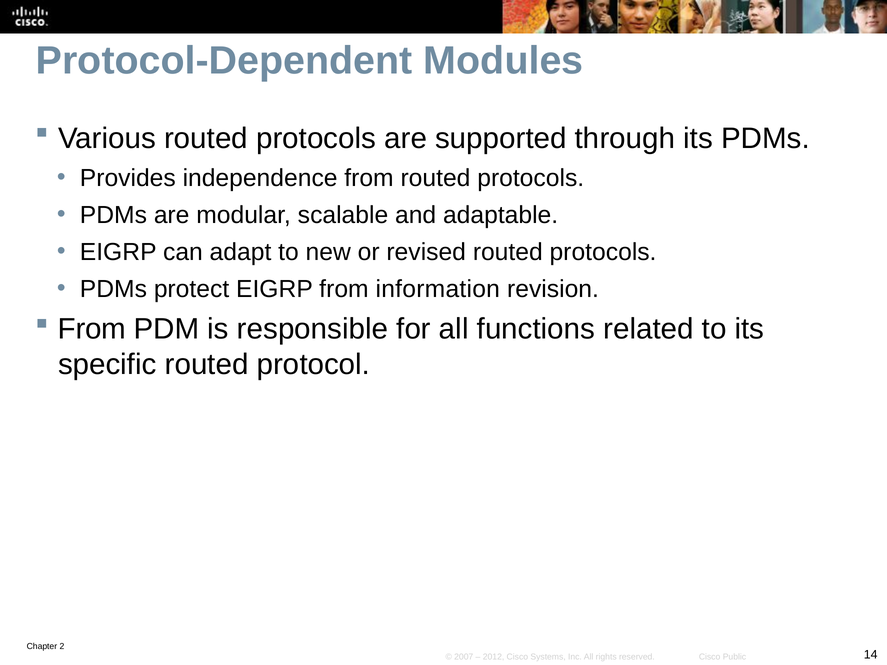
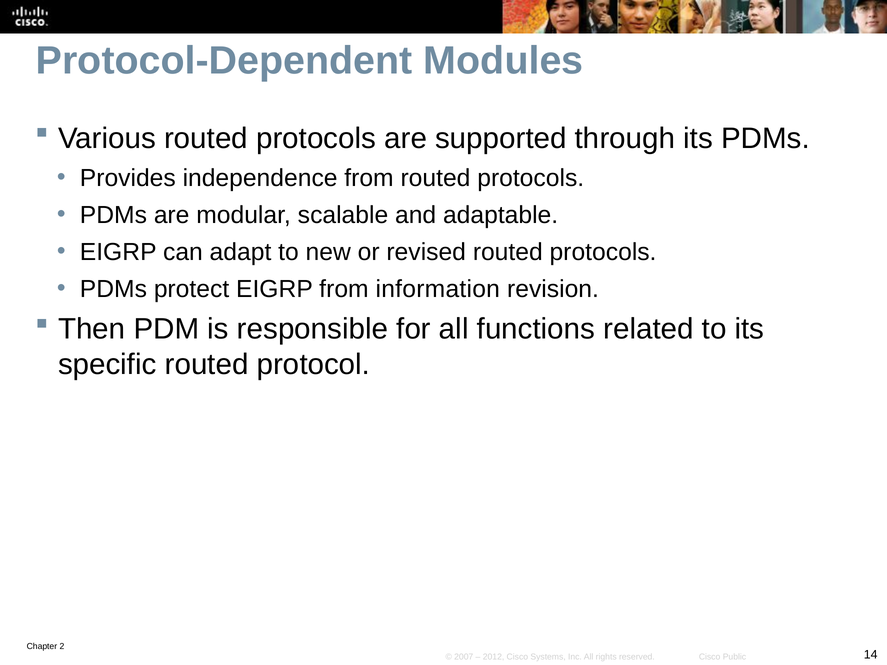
From: From -> Then (92, 329)
